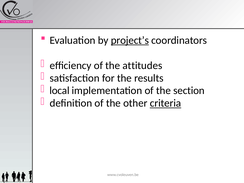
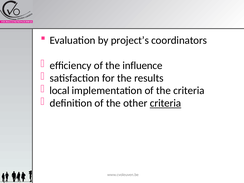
project’s underline: present -> none (130, 40)
attitudes: attitudes -> influence (142, 65)
the section: section -> criteria (189, 91)
